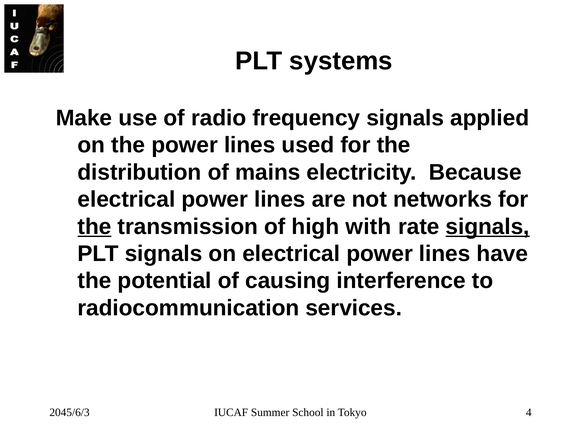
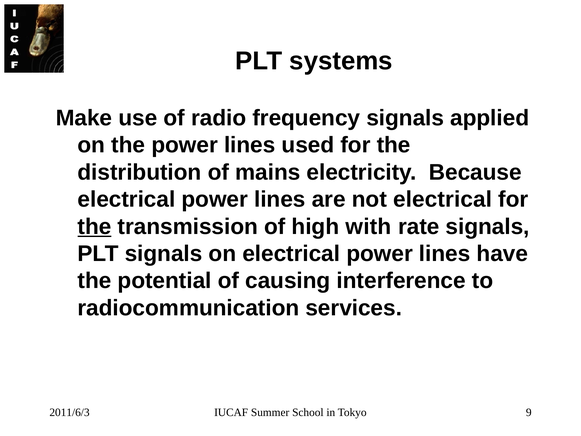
not networks: networks -> electrical (443, 199)
signals underline: present -> none (488, 226)
2045/6/3: 2045/6/3 -> 2011/6/3 (70, 412)
4: 4 -> 9 (529, 412)
